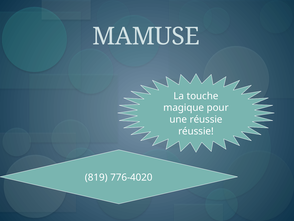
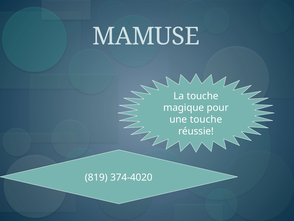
une réussie: réussie -> touche (206, 119)
776-4020: 776-4020 -> 374-4020 (131, 177)
